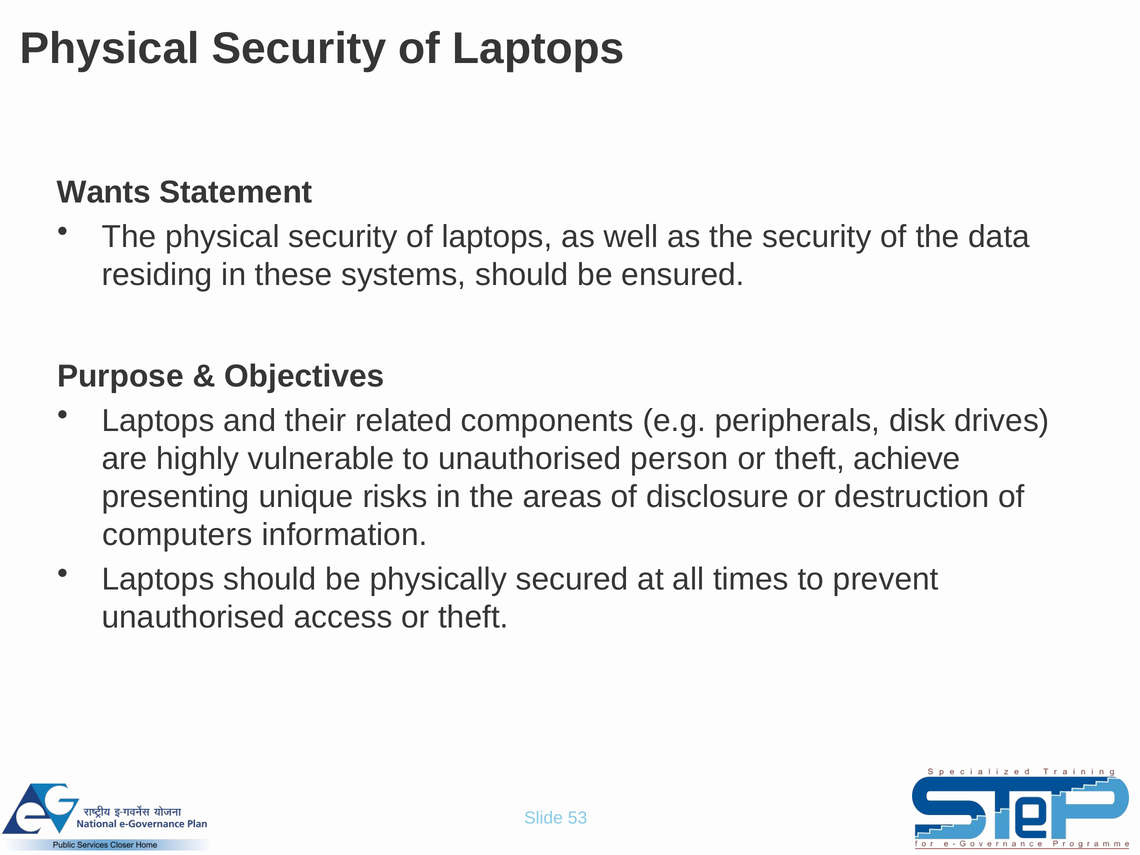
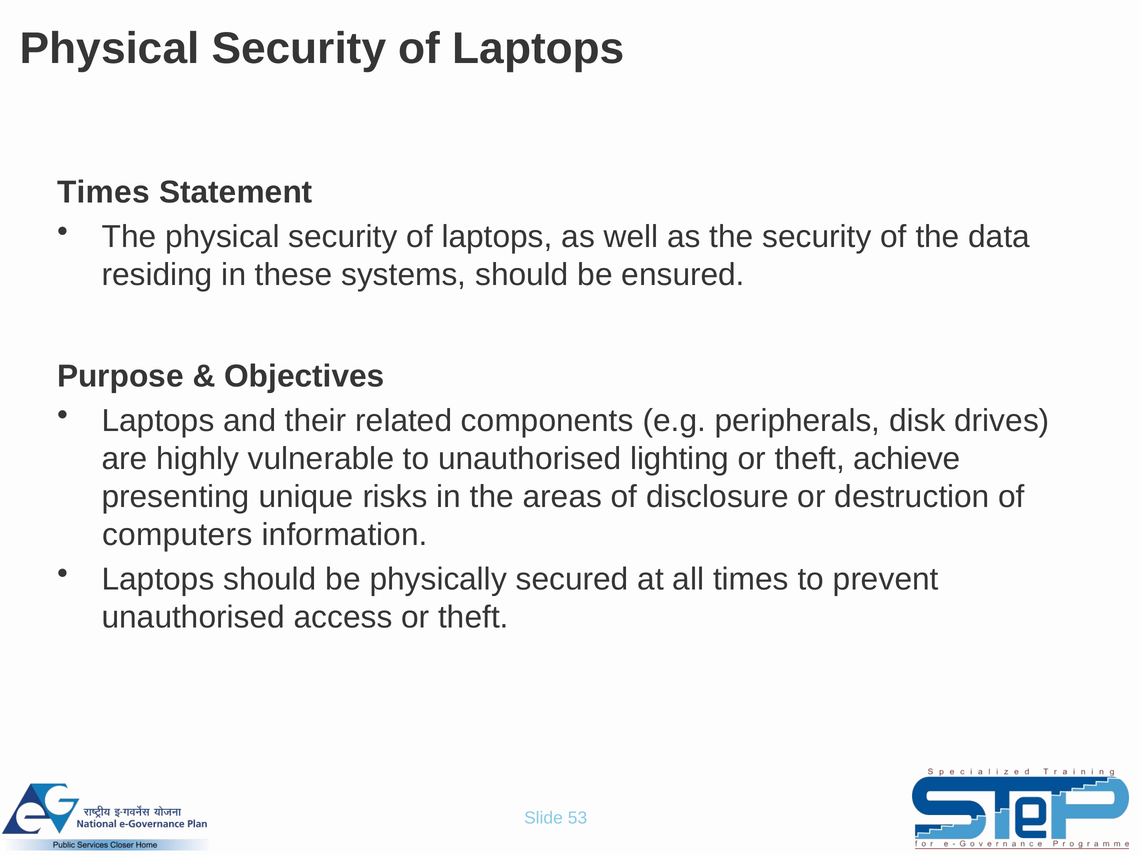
Wants: Wants -> Times (104, 192)
person: person -> lighting (680, 459)
